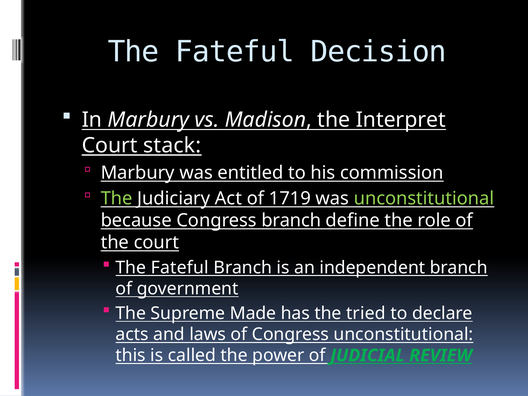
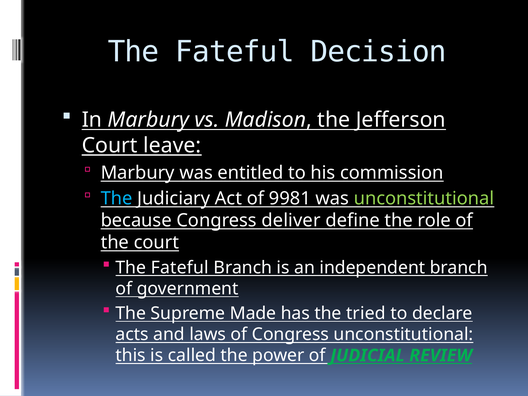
Interpret: Interpret -> Jefferson (401, 120)
stack: stack -> leave (172, 145)
The colour: light green -> light blue (117, 199)
1719: 1719 -> 9981 (290, 199)
Congress branch: branch -> deliver (291, 221)
